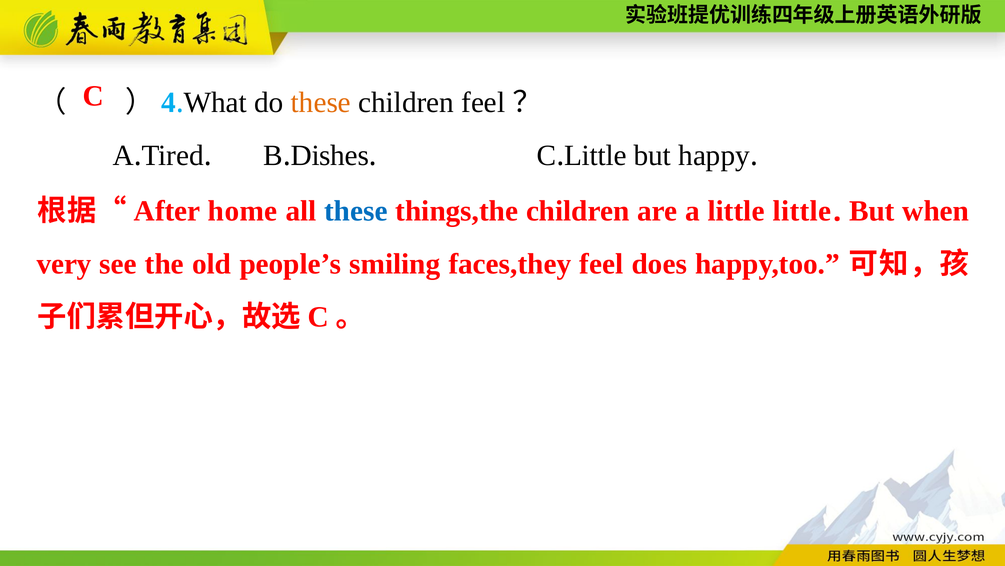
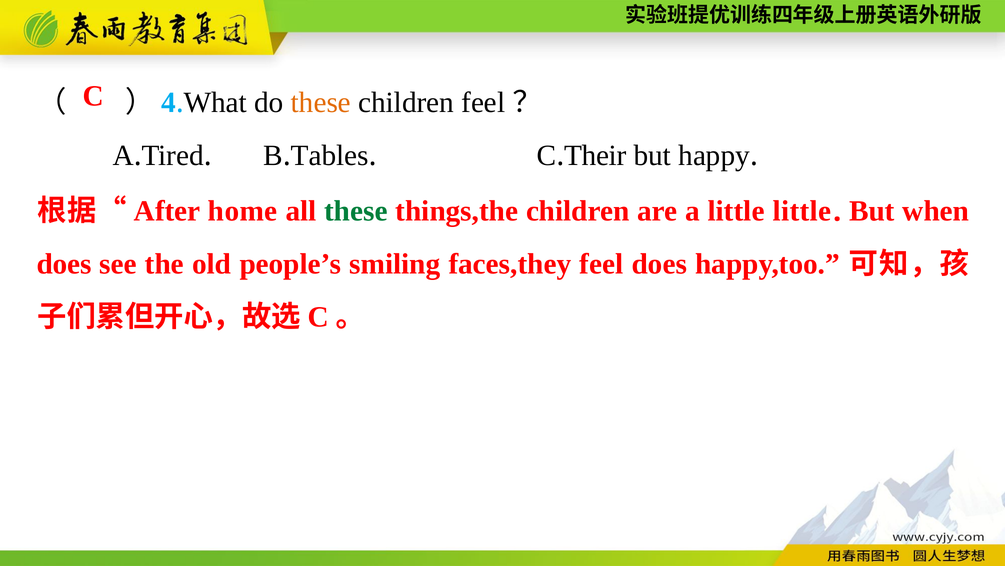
Dishes: Dishes -> Tables (330, 155)
Little: Little -> Their (595, 155)
these colour: blue -> green (356, 211)
very: very -> does (64, 264)
